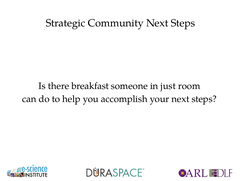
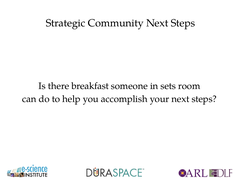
just: just -> sets (168, 86)
